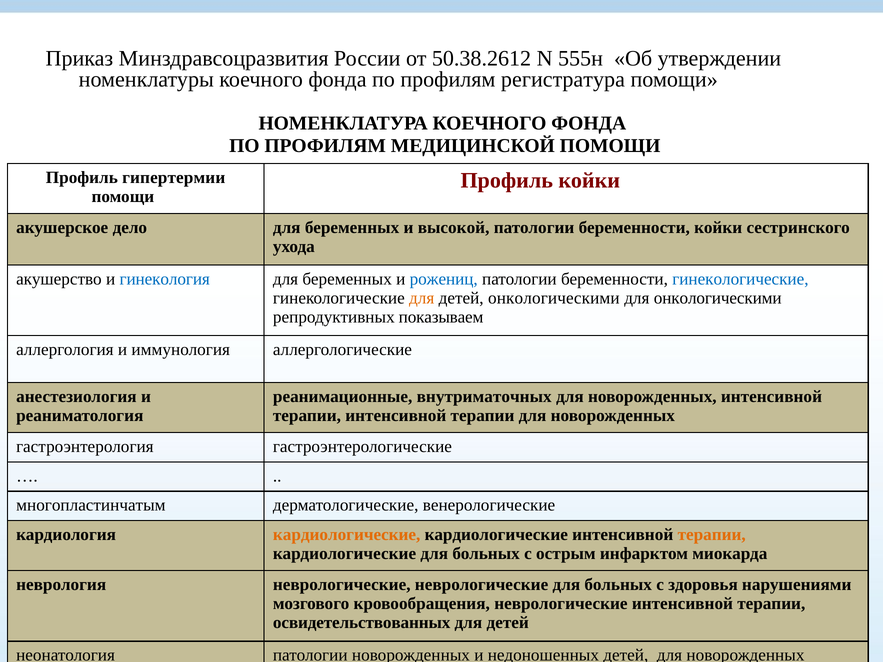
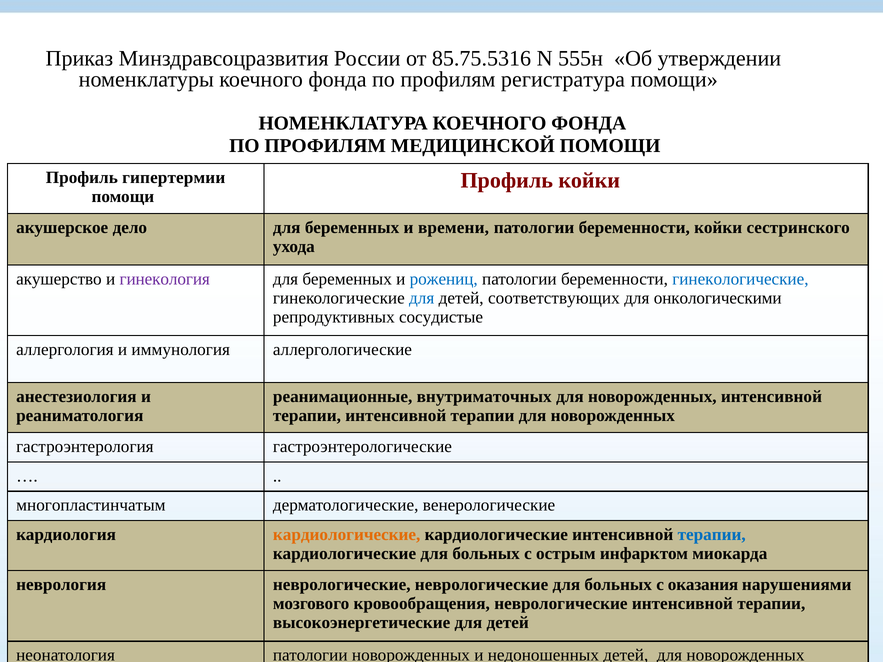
50.38.2612: 50.38.2612 -> 85.75.5316 (482, 58)
высокой: высокой -> времени (454, 228)
гинекология colour: blue -> purple (165, 279)
для colour: orange -> blue (422, 298)
детей онкологическими: онкологическими -> соответствующих (554, 298)
показываем: показываем -> сосудистые (441, 317)
терапии colour: orange -> blue (712, 535)
здоровья: здоровья -> оказания (703, 585)
освидетельствованных: освидетельствованных -> высокоэнергетические (362, 623)
